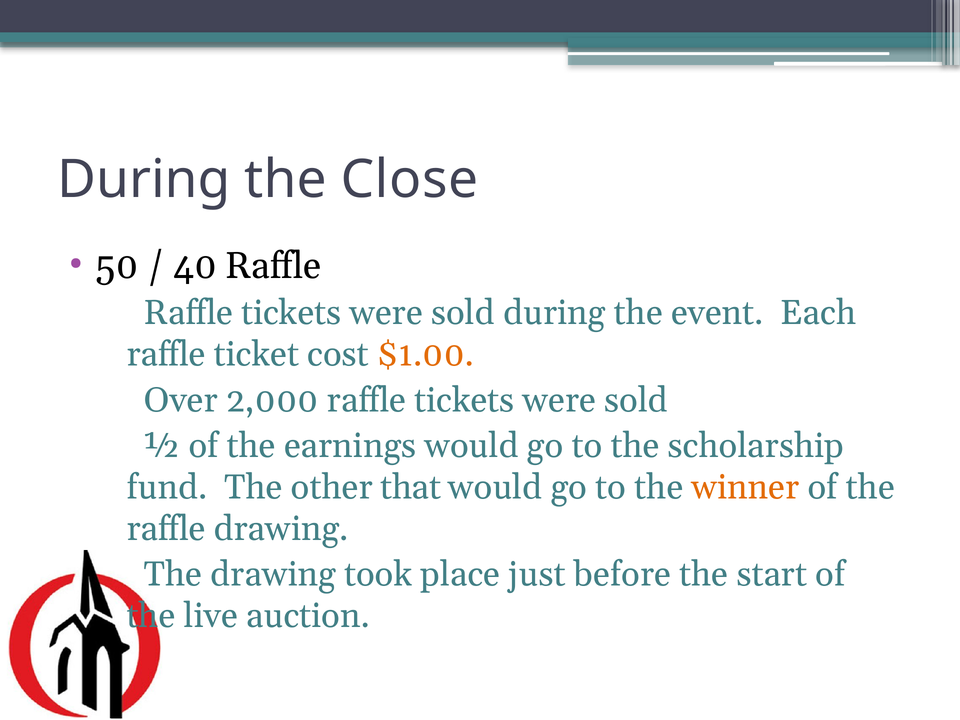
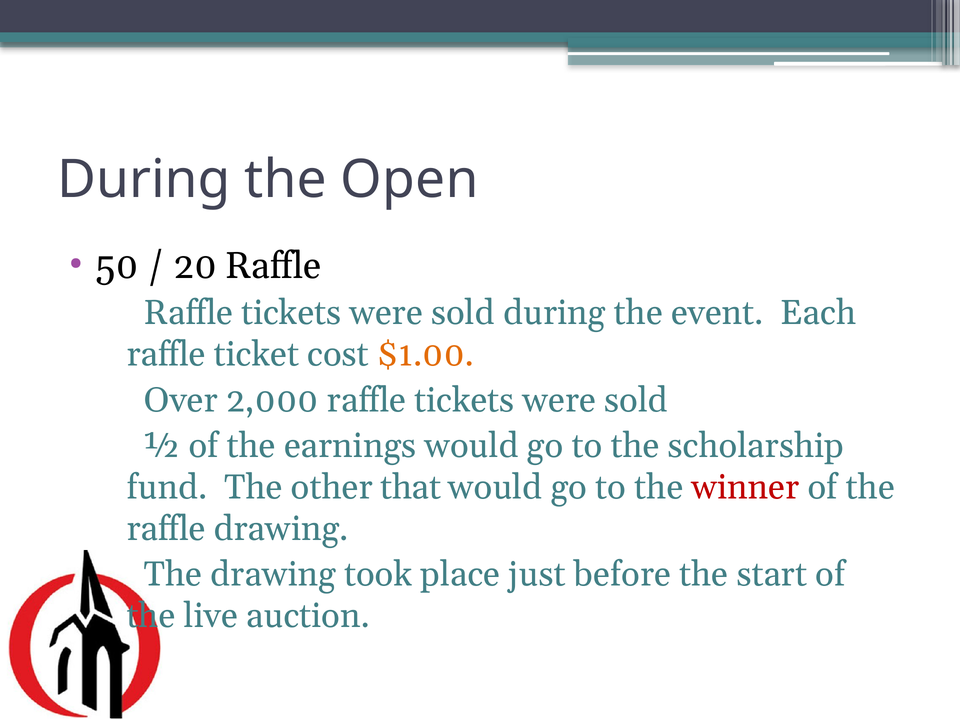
Close: Close -> Open (410, 180)
40: 40 -> 20 (195, 266)
winner colour: orange -> red (745, 487)
